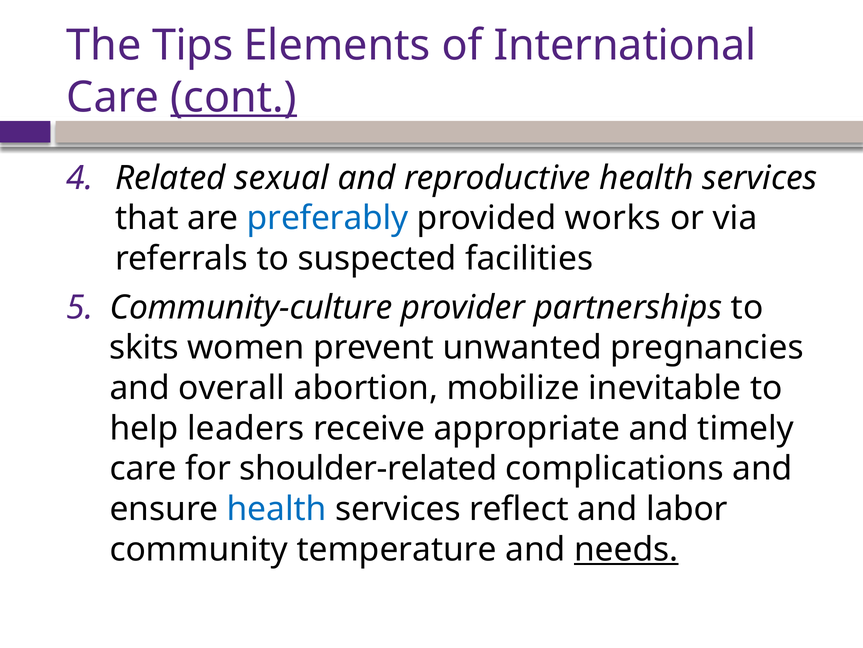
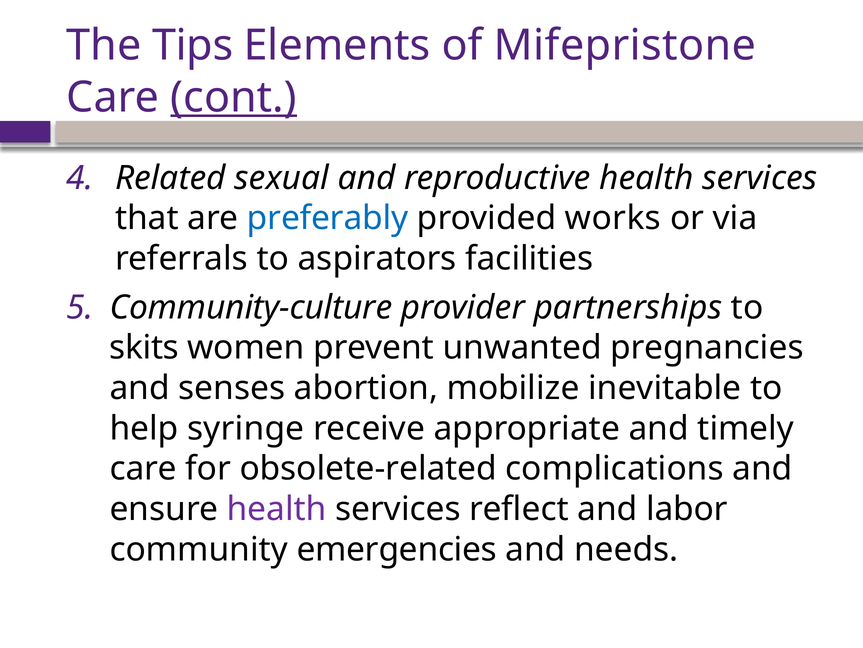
International: International -> Mifepristone (625, 45)
suspected: suspected -> aspirators (377, 258)
overall: overall -> senses (232, 388)
leaders: leaders -> syringe (246, 428)
shoulder-related: shoulder-related -> obsolete-related (368, 468)
health colour: blue -> purple (277, 509)
temperature: temperature -> emergencies (397, 549)
needs underline: present -> none (626, 549)
